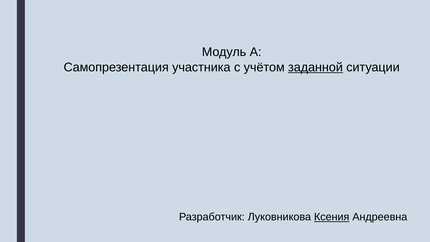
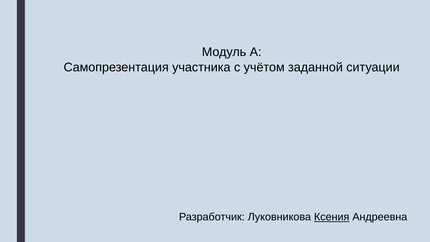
заданной underline: present -> none (315, 67)
